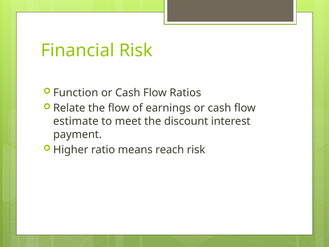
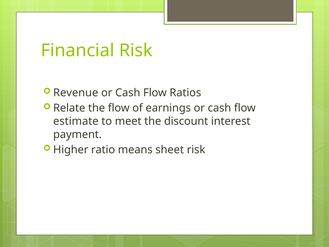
Function: Function -> Revenue (76, 93)
reach: reach -> sheet (170, 150)
